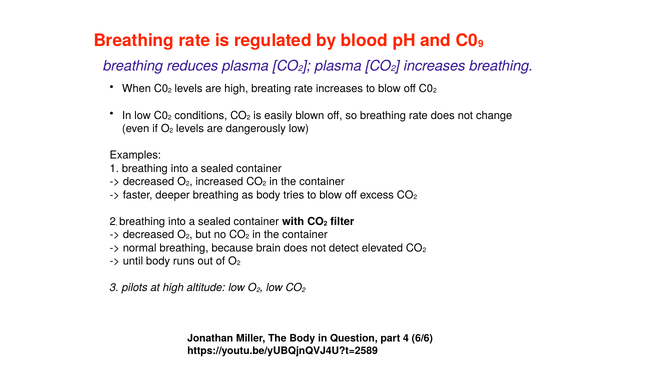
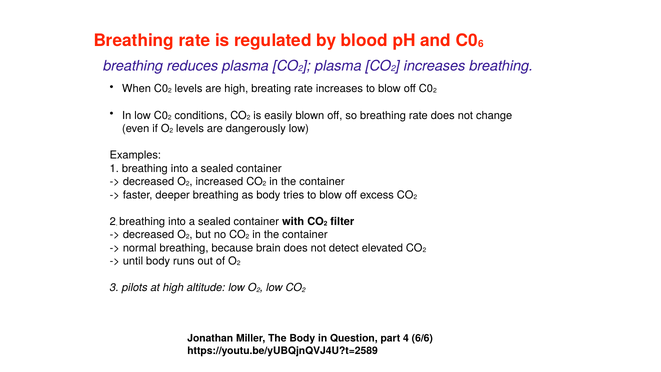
9: 9 -> 6 (481, 44)
